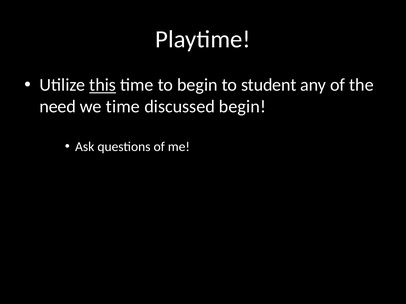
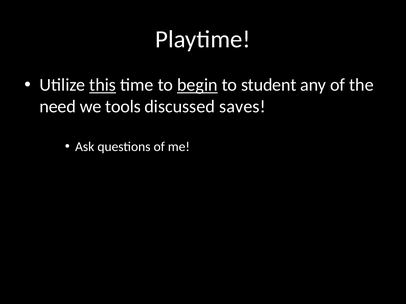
begin underline: none -> present (197, 85)
we time: time -> tools (123, 107)
discussed begin: begin -> saves (242, 107)
